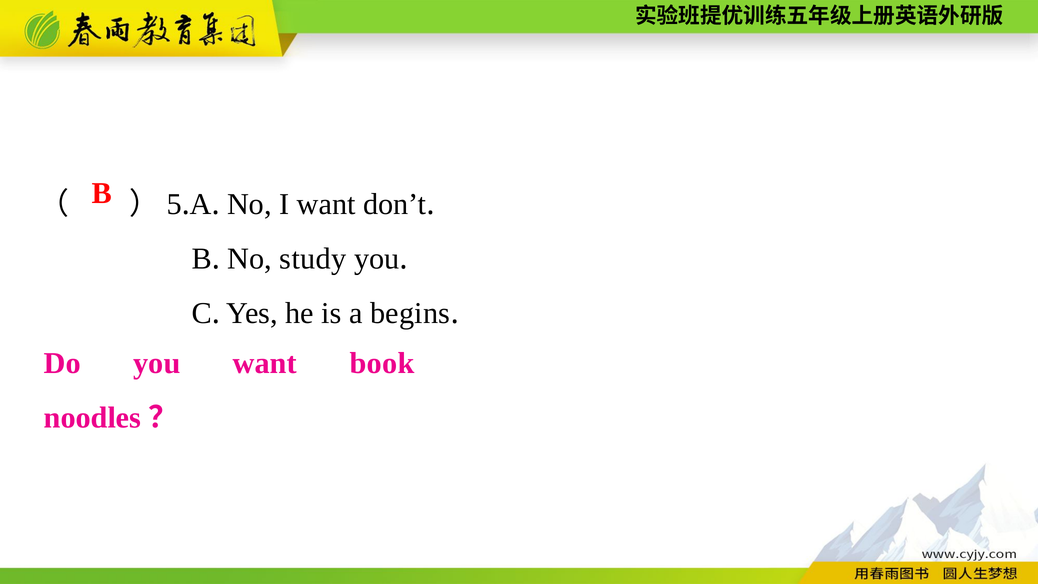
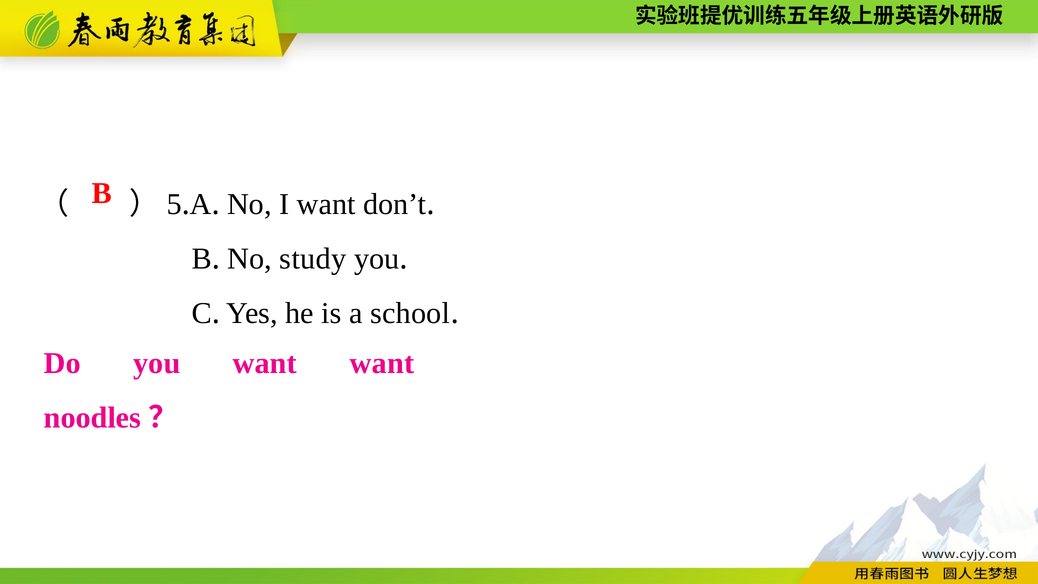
begins: begins -> school (410, 313)
want book: book -> want (382, 363)
